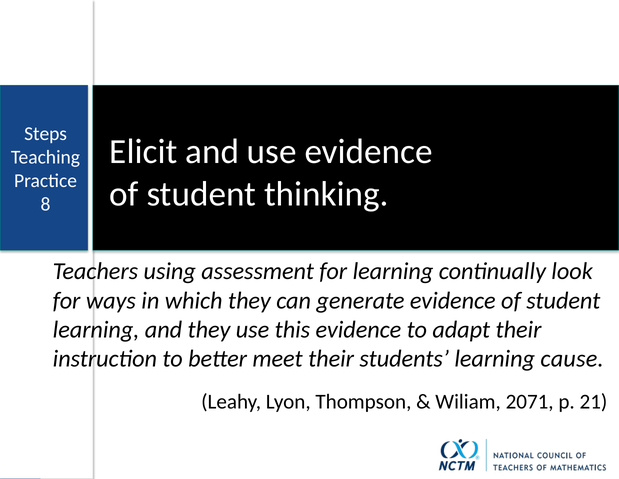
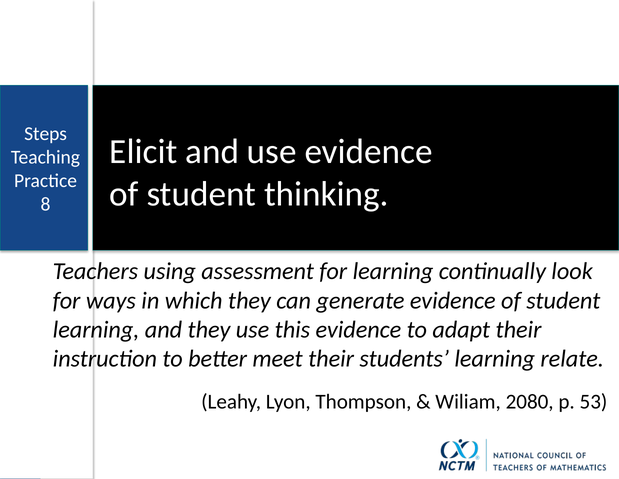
cause: cause -> relate (572, 358)
2071: 2071 -> 2080 (530, 401)
21: 21 -> 53 (593, 401)
